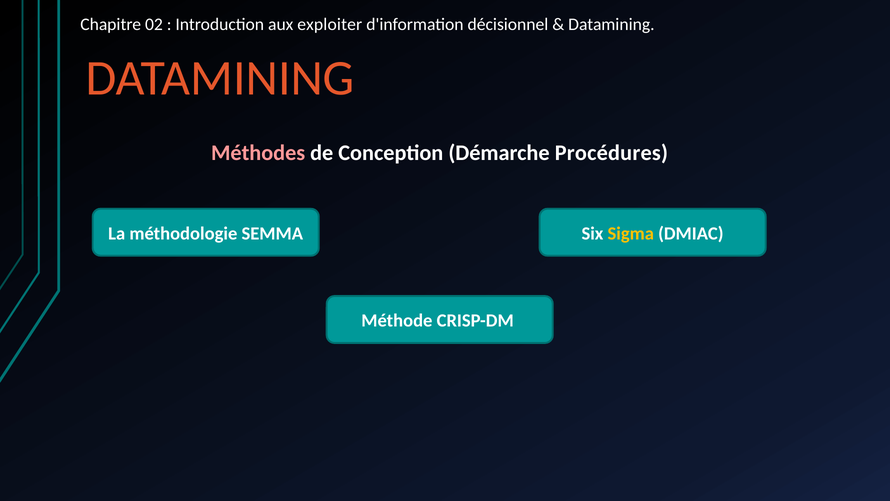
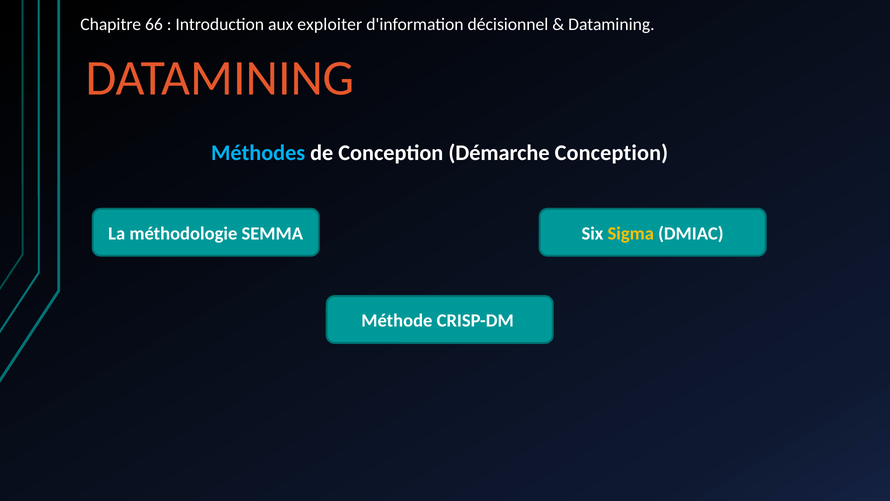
02: 02 -> 66 (154, 24)
Méthodes colour: pink -> light blue (258, 153)
Démarche Procédures: Procédures -> Conception (611, 153)
